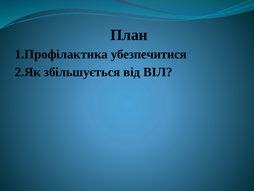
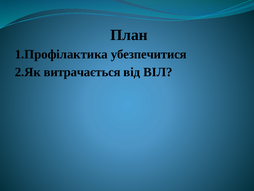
збільшується: збільшується -> витрачається (82, 72)
